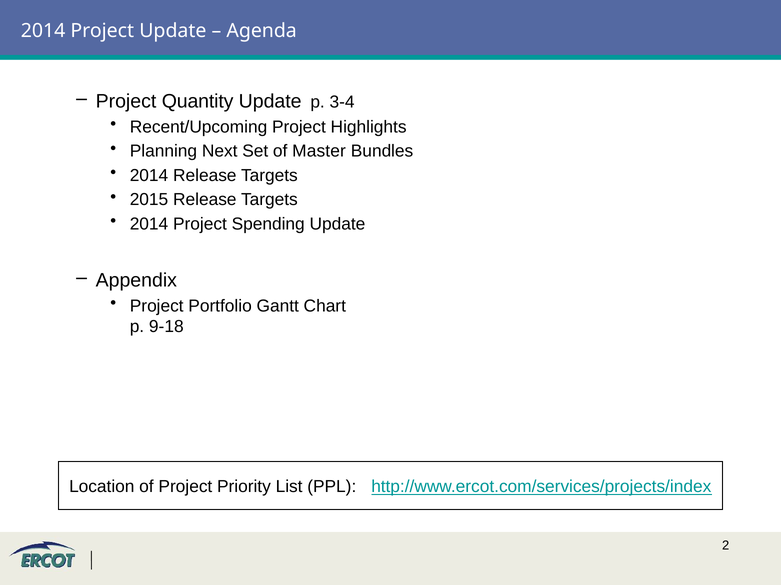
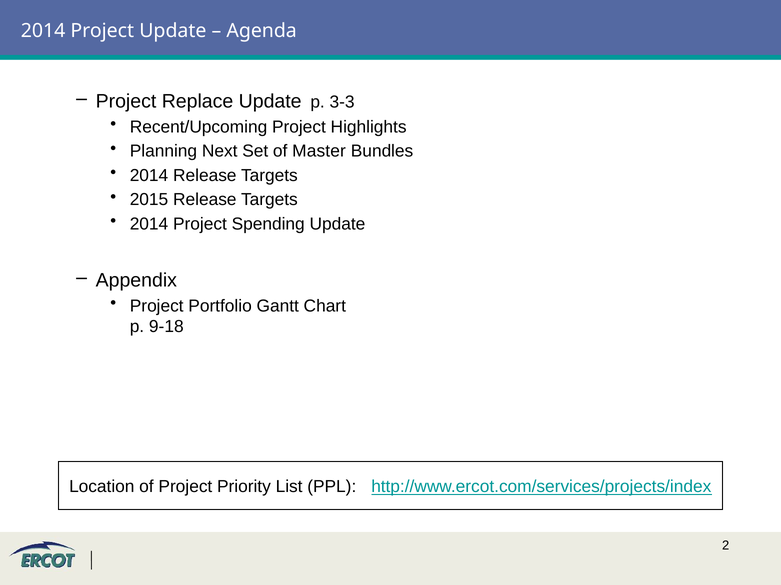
Quantity: Quantity -> Replace (198, 102)
3-4: 3-4 -> 3-3 (342, 102)
